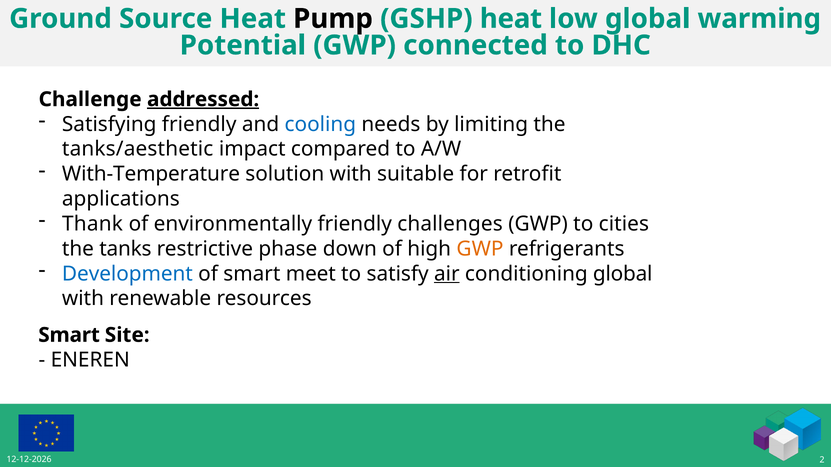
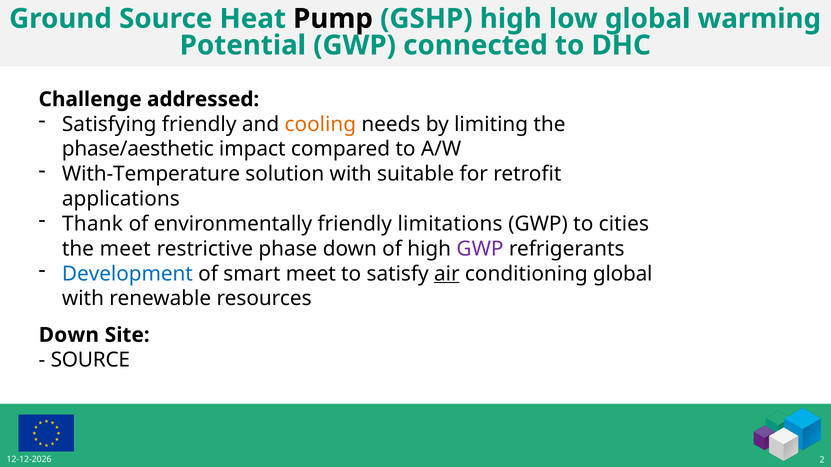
GSHP heat: heat -> high (511, 19)
addressed underline: present -> none (203, 99)
cooling colour: blue -> orange (320, 124)
tanks/aesthetic: tanks/aesthetic -> phase/aesthetic (138, 149)
challenges: challenges -> limitations (450, 224)
the tanks: tanks -> meet (125, 249)
GWP colour: orange -> purple (480, 249)
Smart: Smart -> Down (69, 335)
ENEREN: ENEREN -> SOURCE (90, 360)
